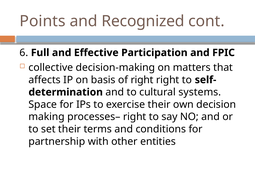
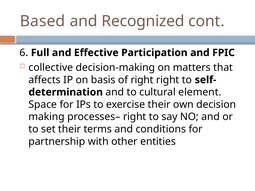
Points: Points -> Based (43, 21)
systems: systems -> element (200, 92)
